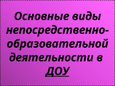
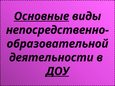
Основные underline: none -> present (41, 16)
